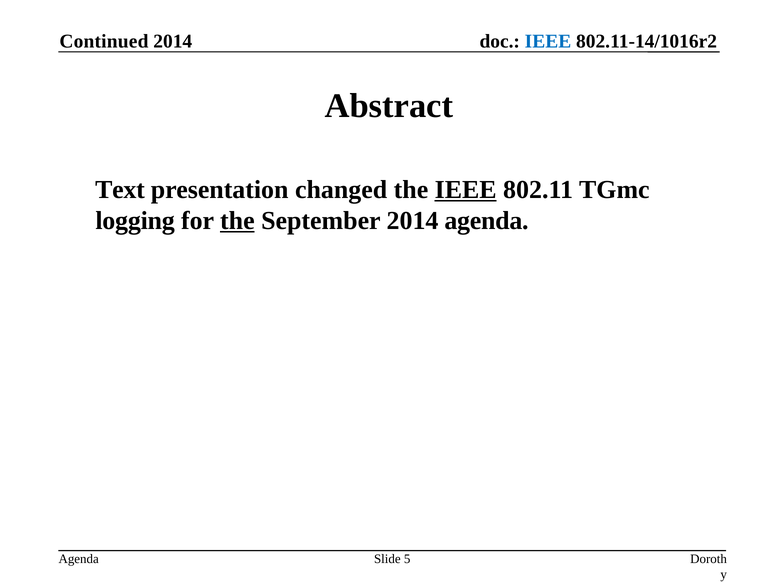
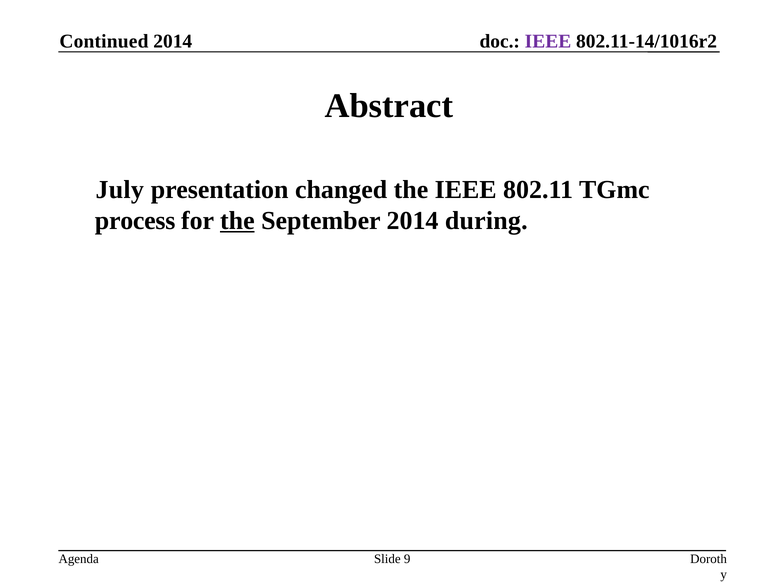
IEEE colour: blue -> purple (548, 42)
Text: Text -> July (120, 190)
IEEE underline: present -> none (466, 190)
logging: logging -> process (135, 221)
2014 agenda: agenda -> during (486, 221)
5: 5 -> 9 (407, 560)
